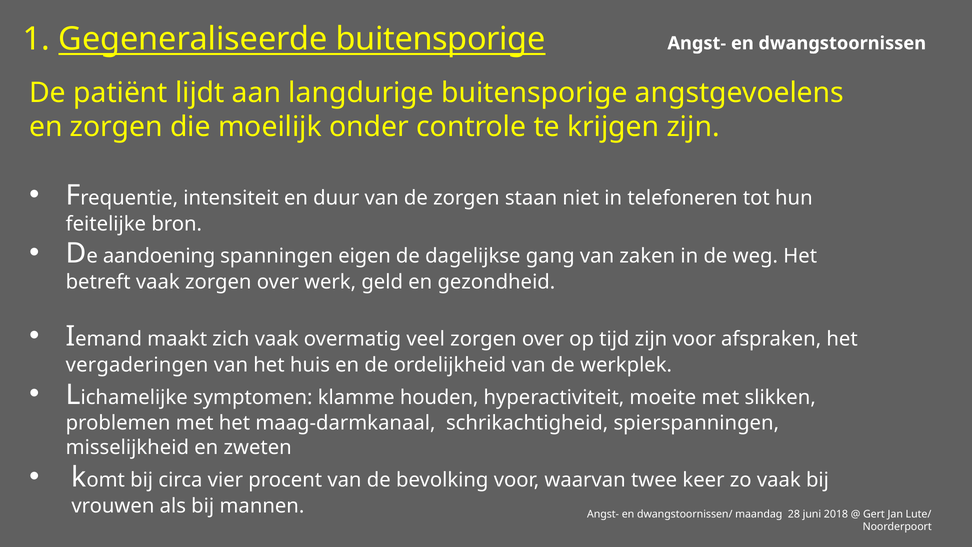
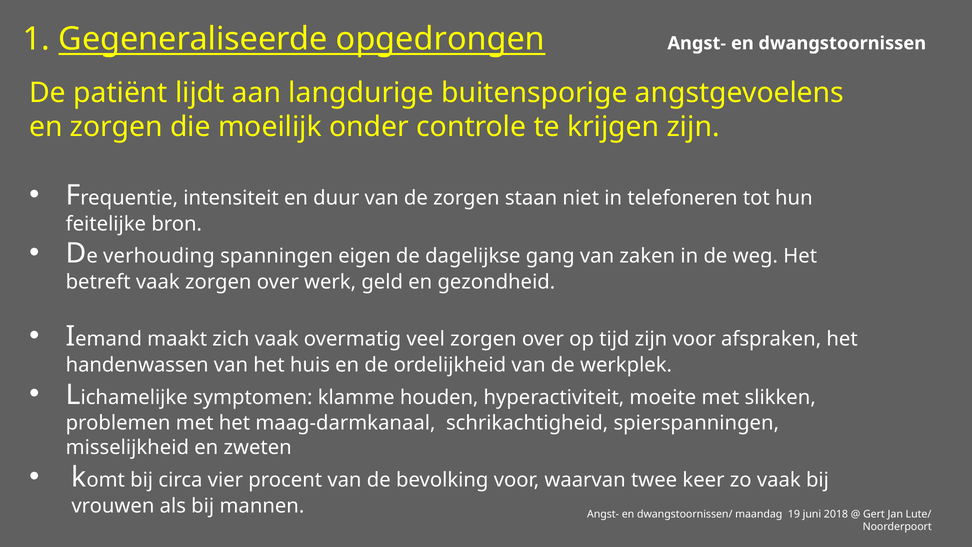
Gegeneraliseerde buitensporige: buitensporige -> opgedrongen (440, 39)
aandoening: aandoening -> verhouding (159, 256)
vergaderingen: vergaderingen -> handenwassen (137, 365)
28: 28 -> 19 (794, 514)
